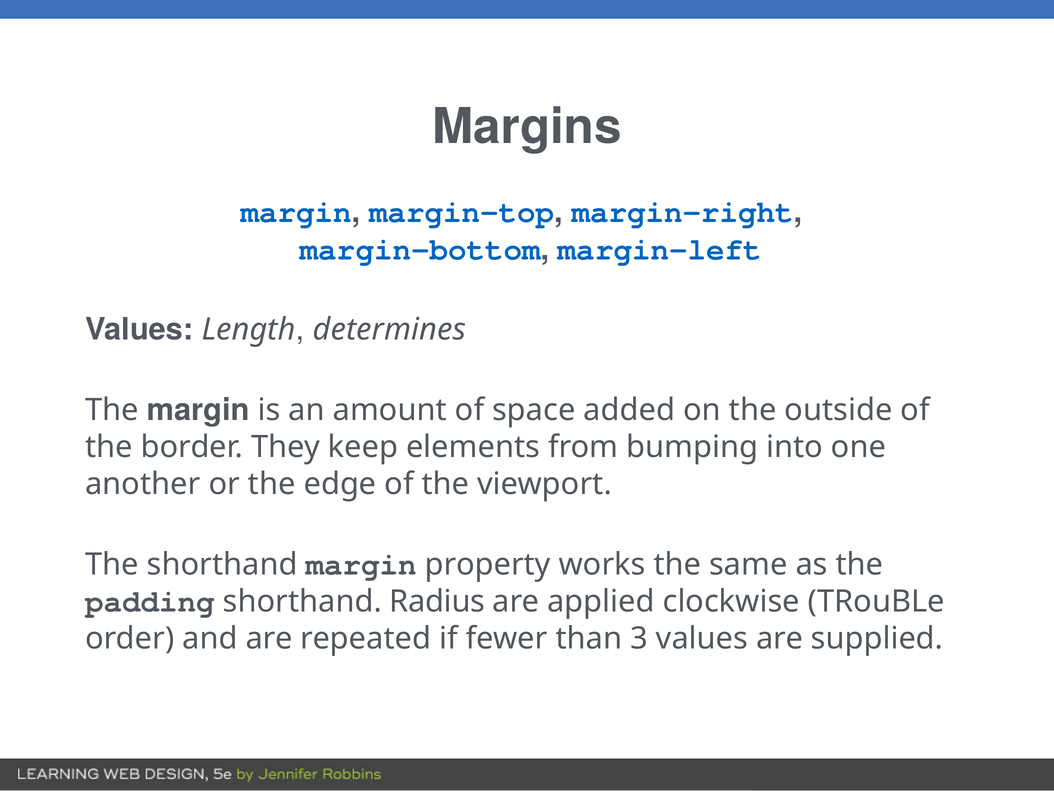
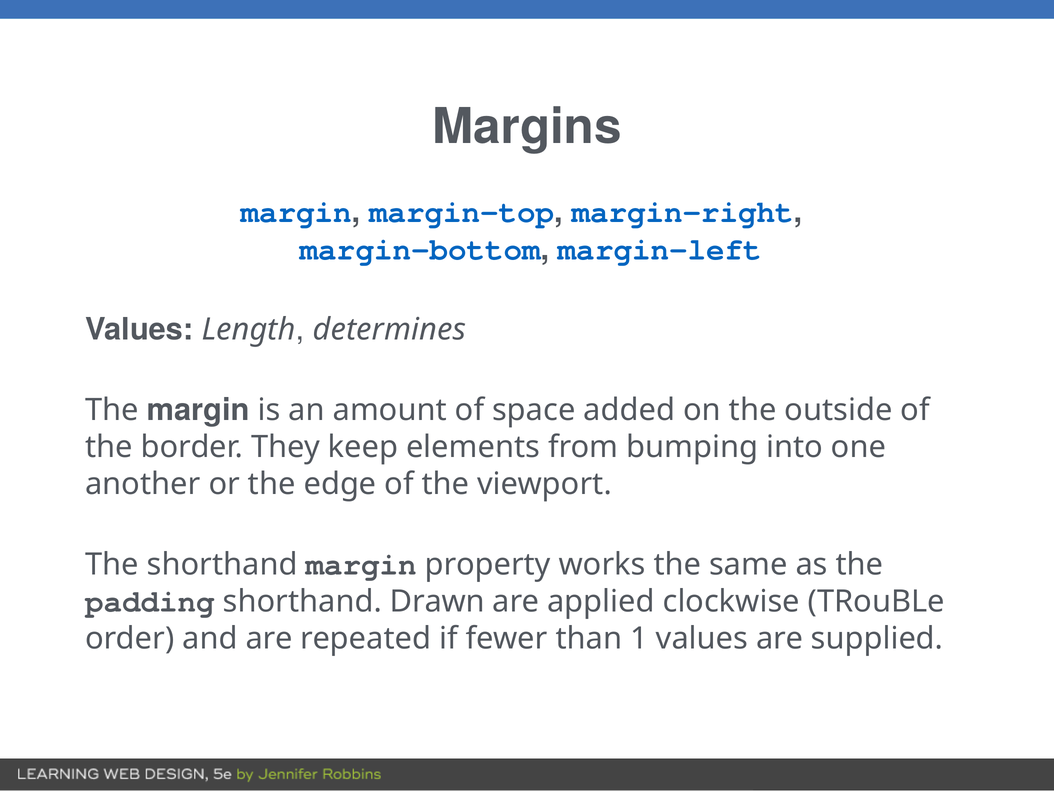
Radius: Radius -> Drawn (437, 601)
3: 3 -> 1 (639, 638)
